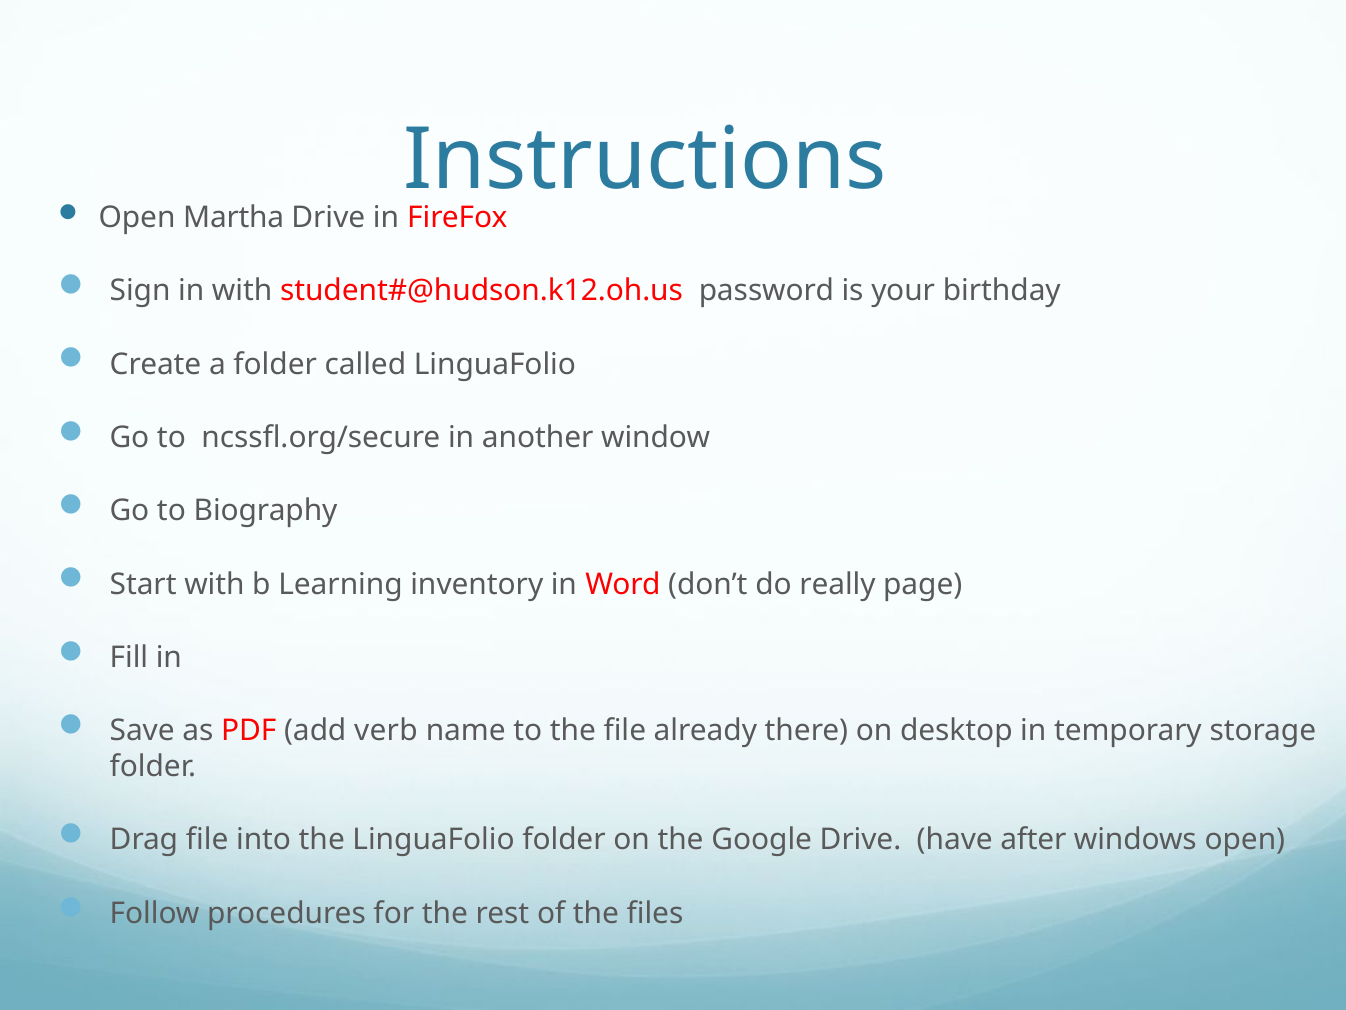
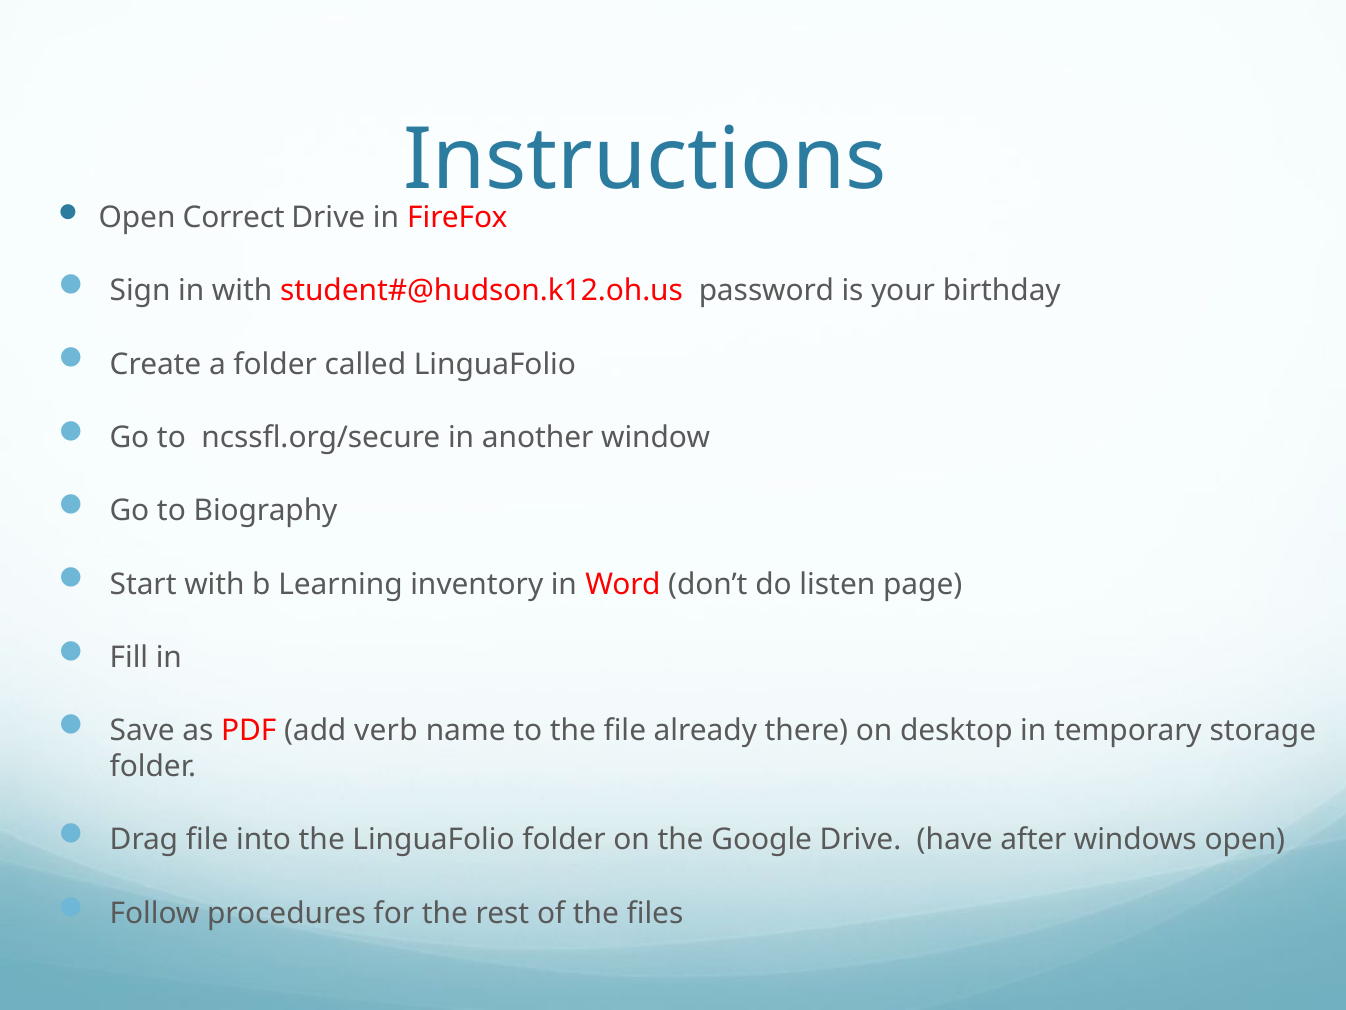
Martha: Martha -> Correct (234, 217)
really: really -> listen (837, 584)
